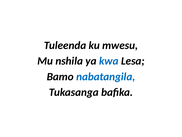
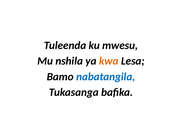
kwa colour: blue -> orange (109, 61)
